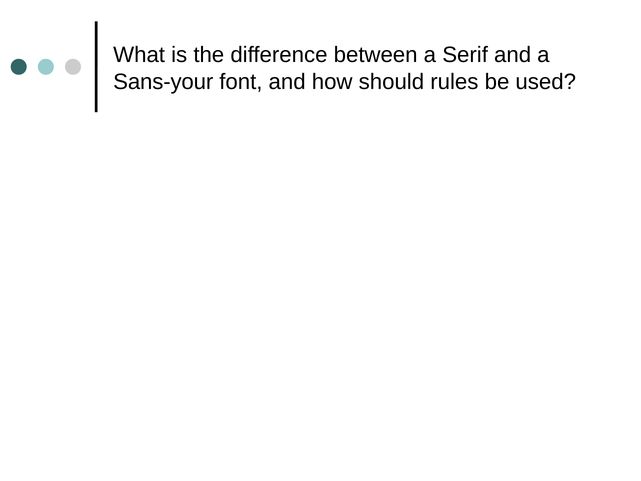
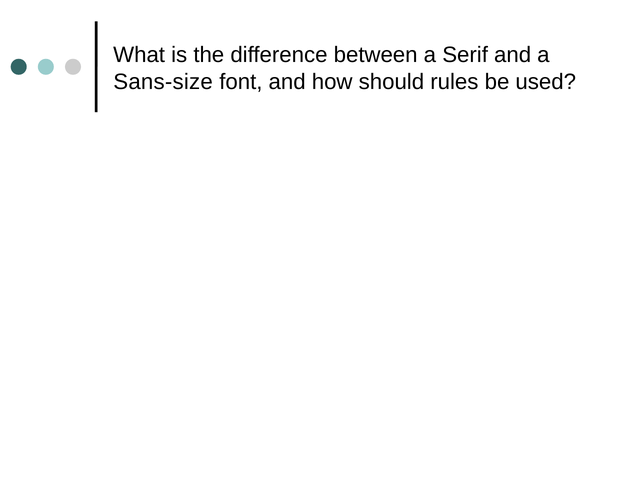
Sans-your: Sans-your -> Sans-size (163, 82)
